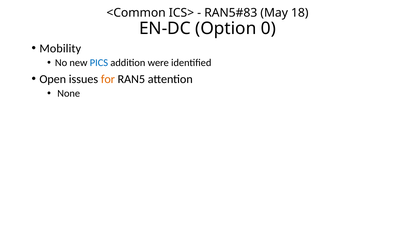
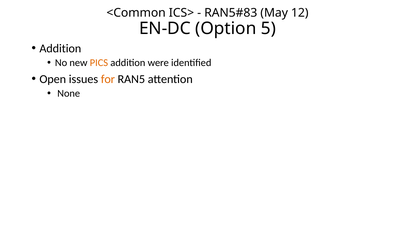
18: 18 -> 12 (300, 13)
0: 0 -> 5 (268, 29)
Mobility: Mobility -> Addition (60, 49)
PICS colour: blue -> orange (99, 63)
